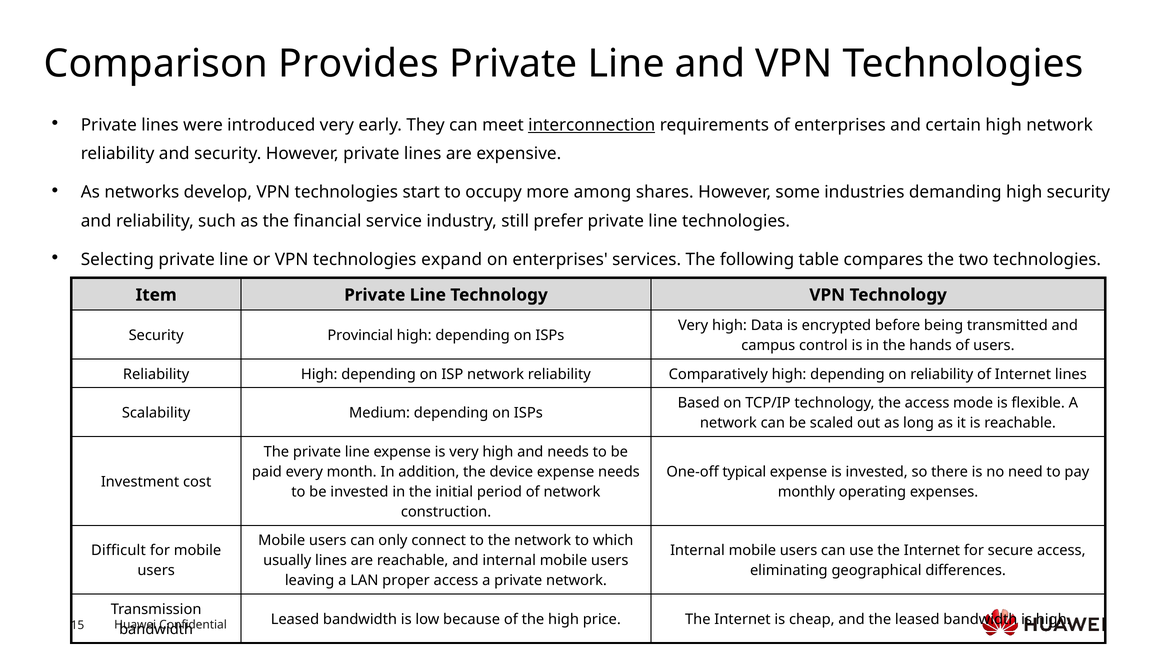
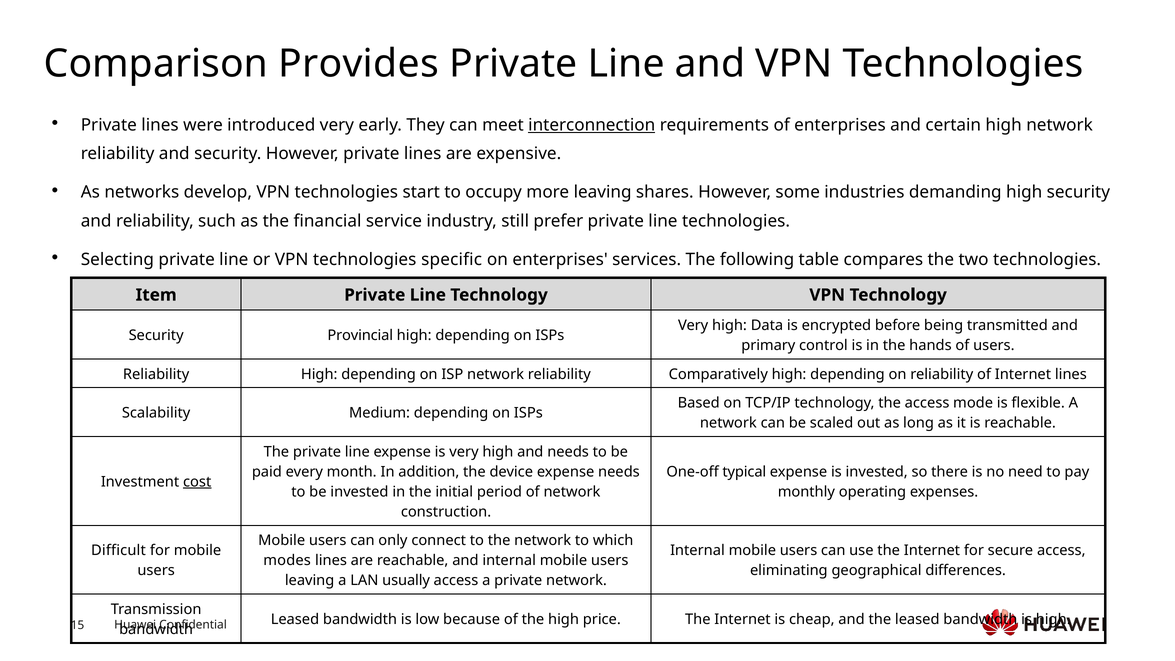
more among: among -> leaving (603, 192)
expand: expand -> specific (452, 260)
campus: campus -> primary (768, 345)
cost underline: none -> present (197, 482)
usually: usually -> modes (287, 561)
proper: proper -> usually (406, 581)
